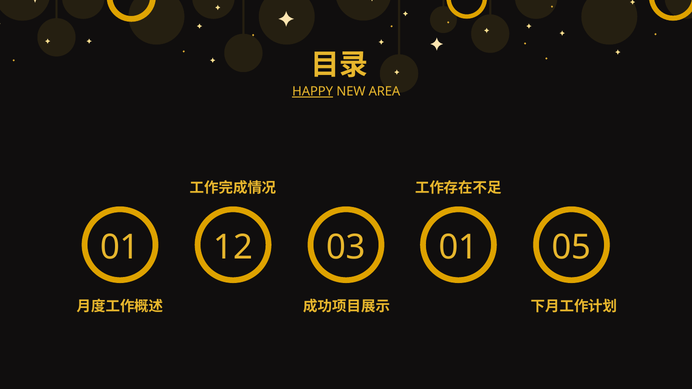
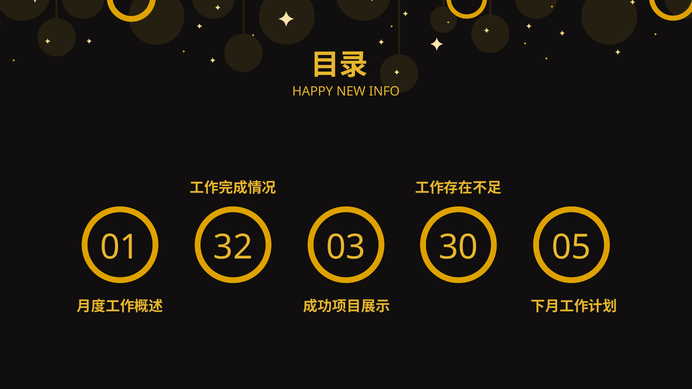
HAPPY underline: present -> none (313, 92)
AREA: AREA -> INFO (384, 92)
12: 12 -> 32 (233, 247)
03 01: 01 -> 30 (458, 247)
